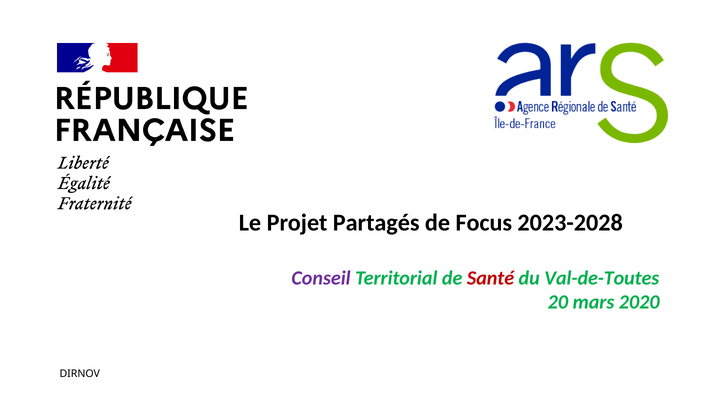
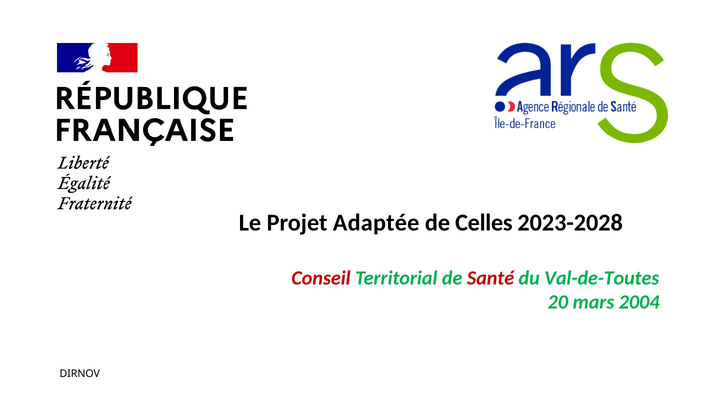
Partagés: Partagés -> Adaptée (376, 223)
Focus: Focus -> Celles (484, 223)
Conseil colour: purple -> red (321, 278)
2020: 2020 -> 2004 (639, 302)
